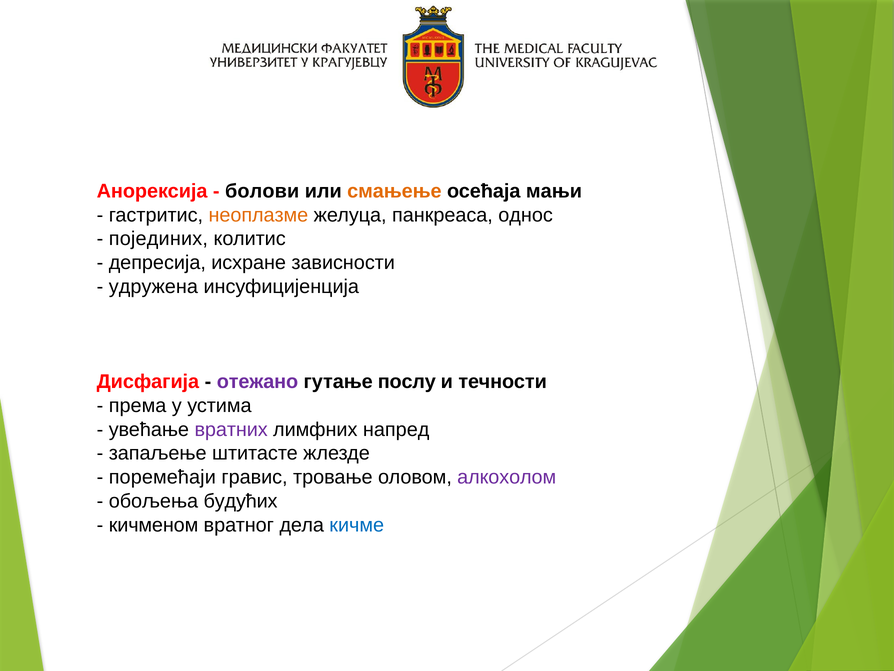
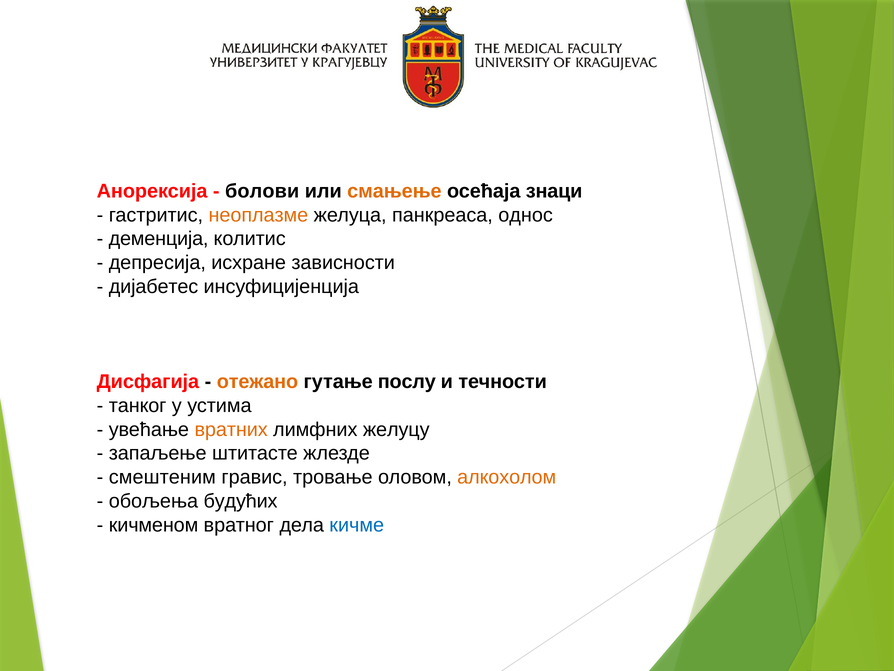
мањи: мањи -> знаци (554, 191)
појединих: појединих -> деменција (159, 239)
удружена: удружена -> дијабетес (153, 286)
отежано colour: purple -> orange (257, 382)
према: према -> танког (138, 405)
вратних colour: purple -> orange (231, 429)
напред: напред -> желуцу (396, 429)
поремећаји: поремећаји -> смештеним (162, 477)
алкохолом colour: purple -> orange (507, 477)
